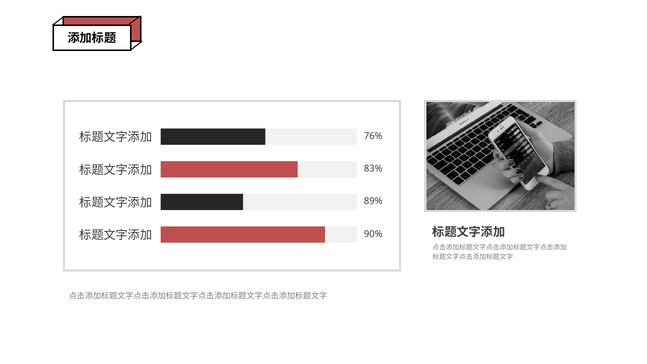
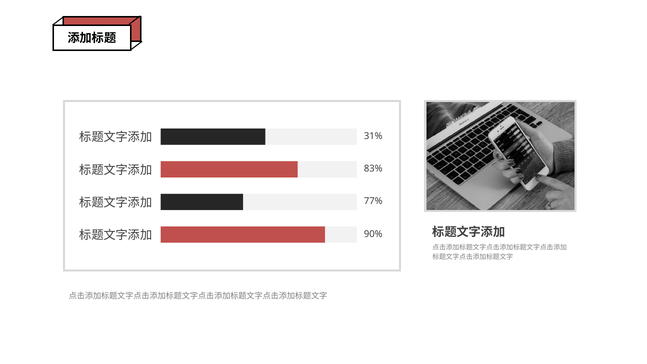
76%: 76% -> 31% (373, 136)
89%: 89% -> 77% (373, 201)
